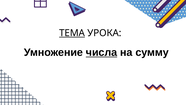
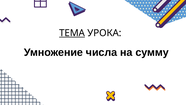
числа underline: present -> none (102, 52)
